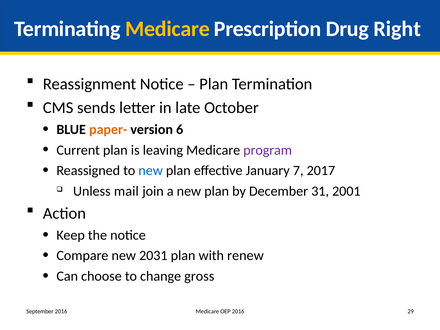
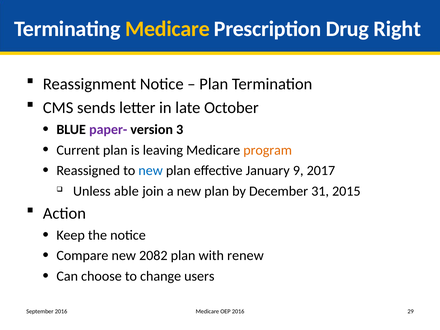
paper- colour: orange -> purple (108, 130)
6: 6 -> 3 (180, 130)
program colour: purple -> orange (268, 150)
7: 7 -> 9 (298, 171)
mail: mail -> able (126, 191)
2001: 2001 -> 2015 (346, 191)
2031: 2031 -> 2082 (153, 256)
gross: gross -> users (199, 276)
